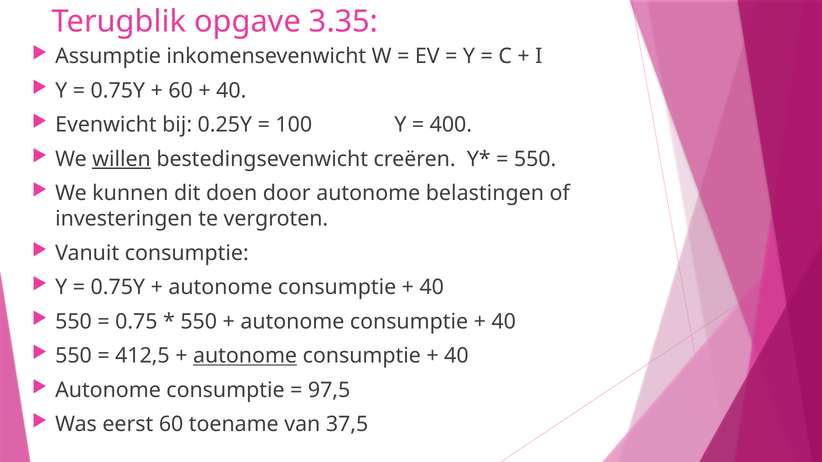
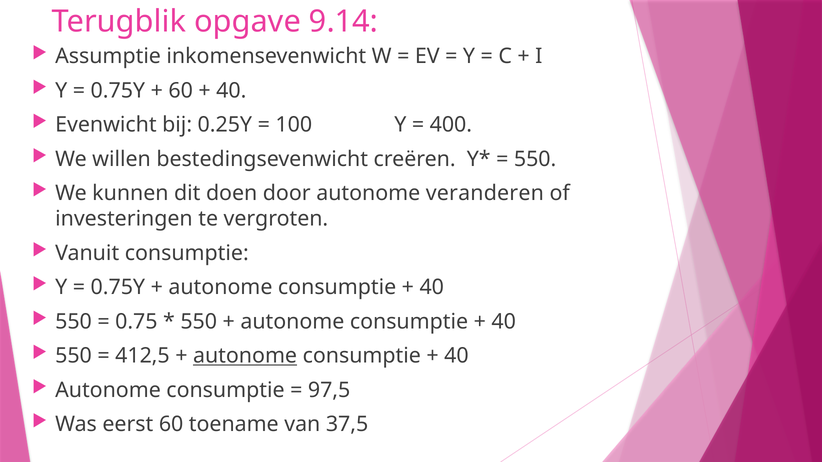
3.35: 3.35 -> 9.14 (344, 21)
willen underline: present -> none (122, 159)
belastingen: belastingen -> veranderen (485, 193)
